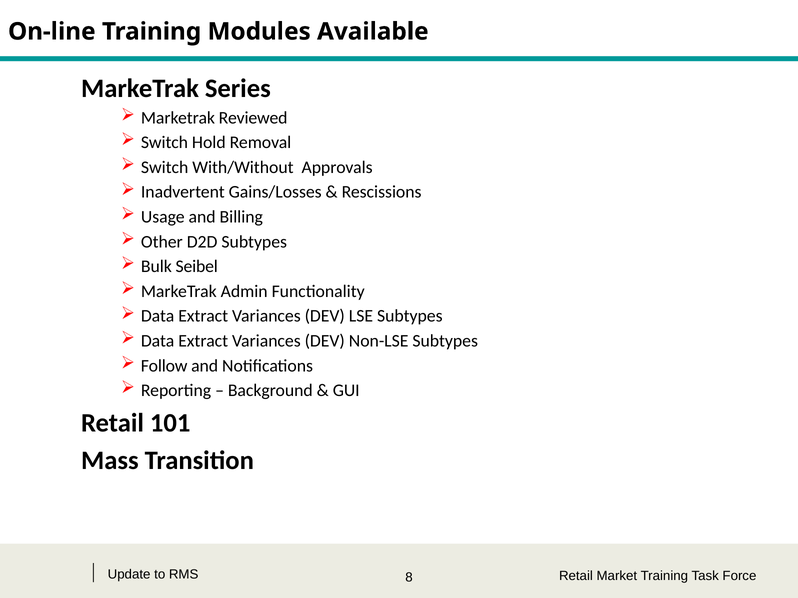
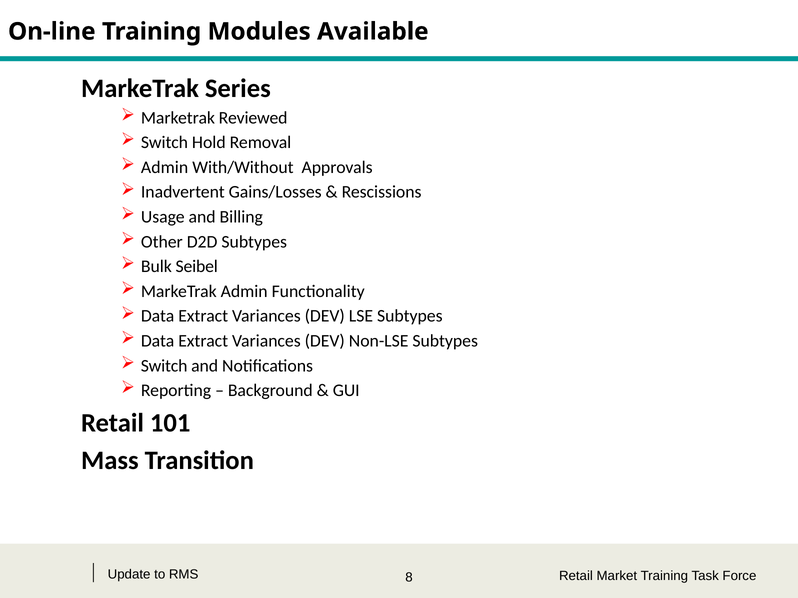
Switch: Switch -> Admin (165, 167)
Follow: Follow -> Switch (164, 366)
